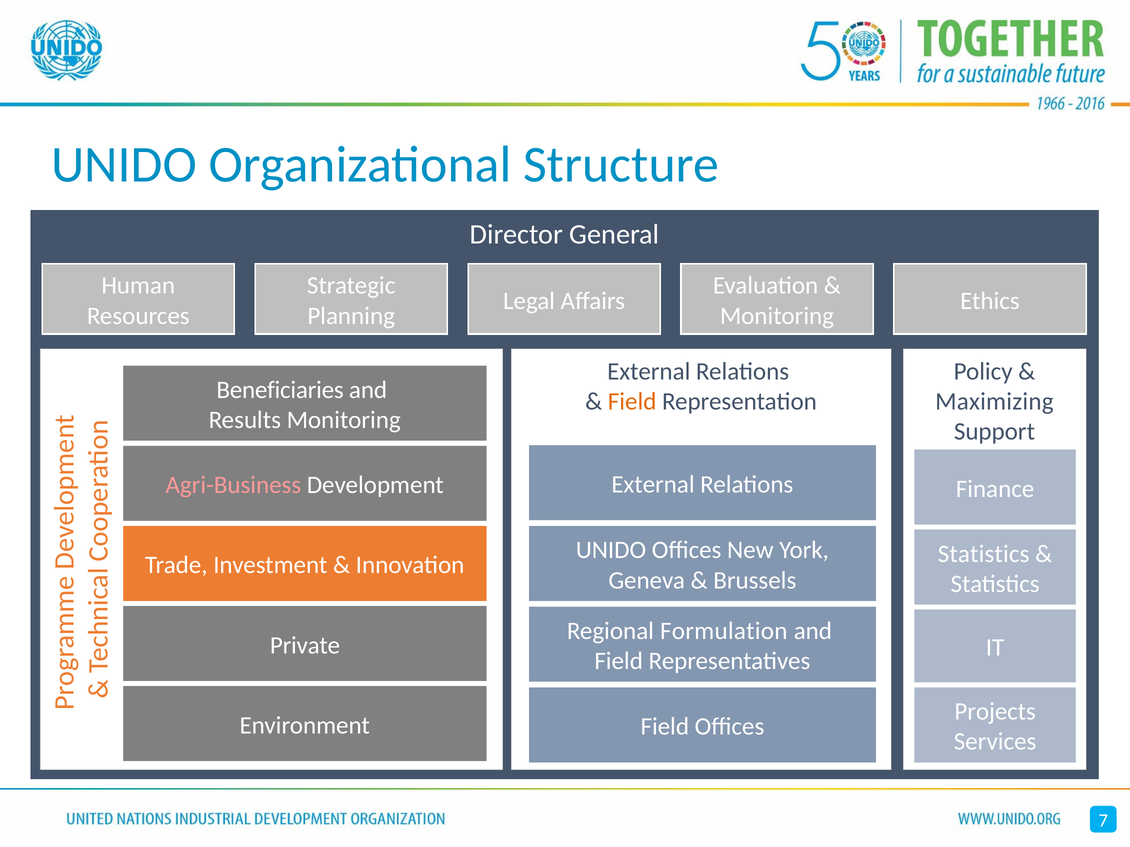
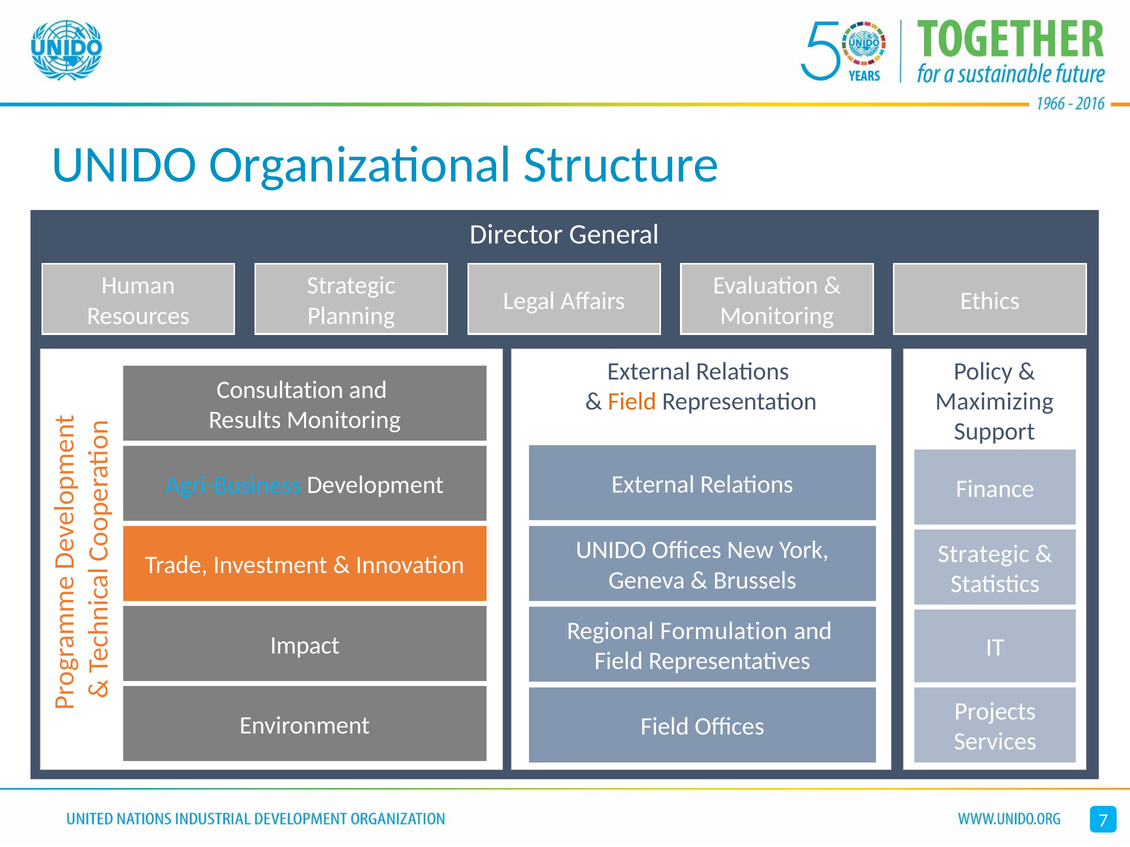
Beneficiaries: Beneficiaries -> Consultation (280, 390)
Agri-Business colour: pink -> light blue (233, 485)
Statistics: Statistics -> Strategic (984, 554)
Private: Private -> Impact (305, 646)
